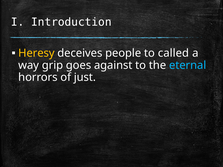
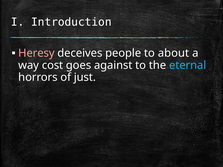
Heresy colour: yellow -> pink (36, 53)
called: called -> about (173, 53)
grip: grip -> cost (53, 65)
